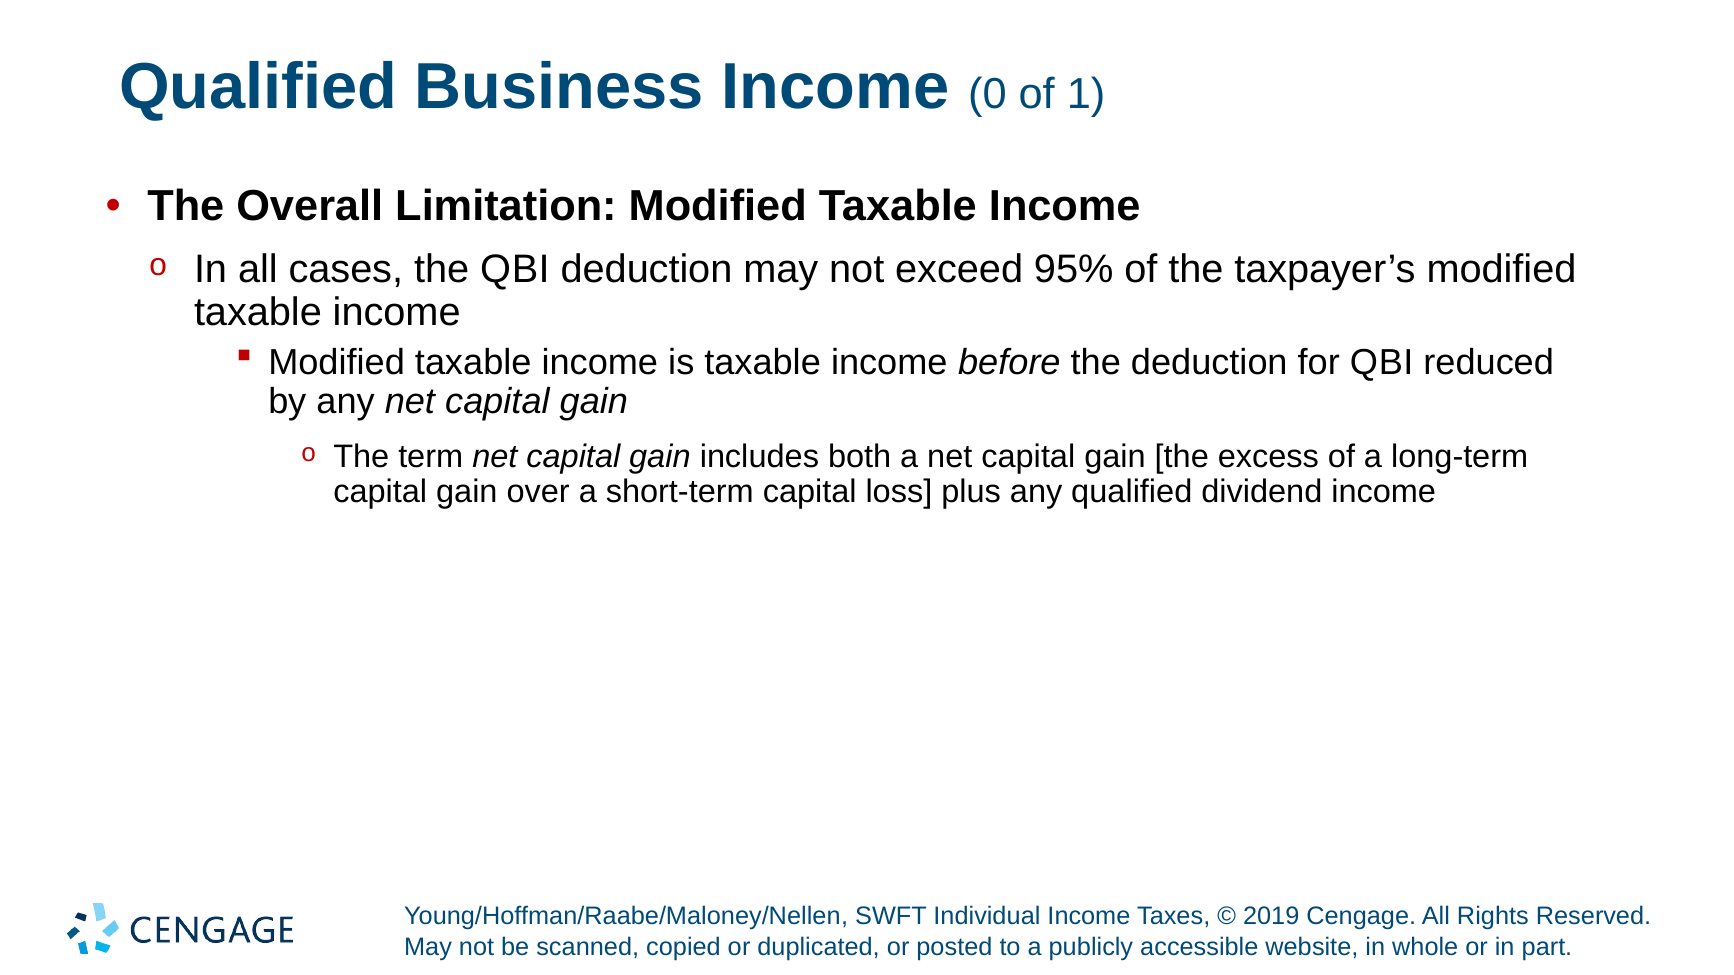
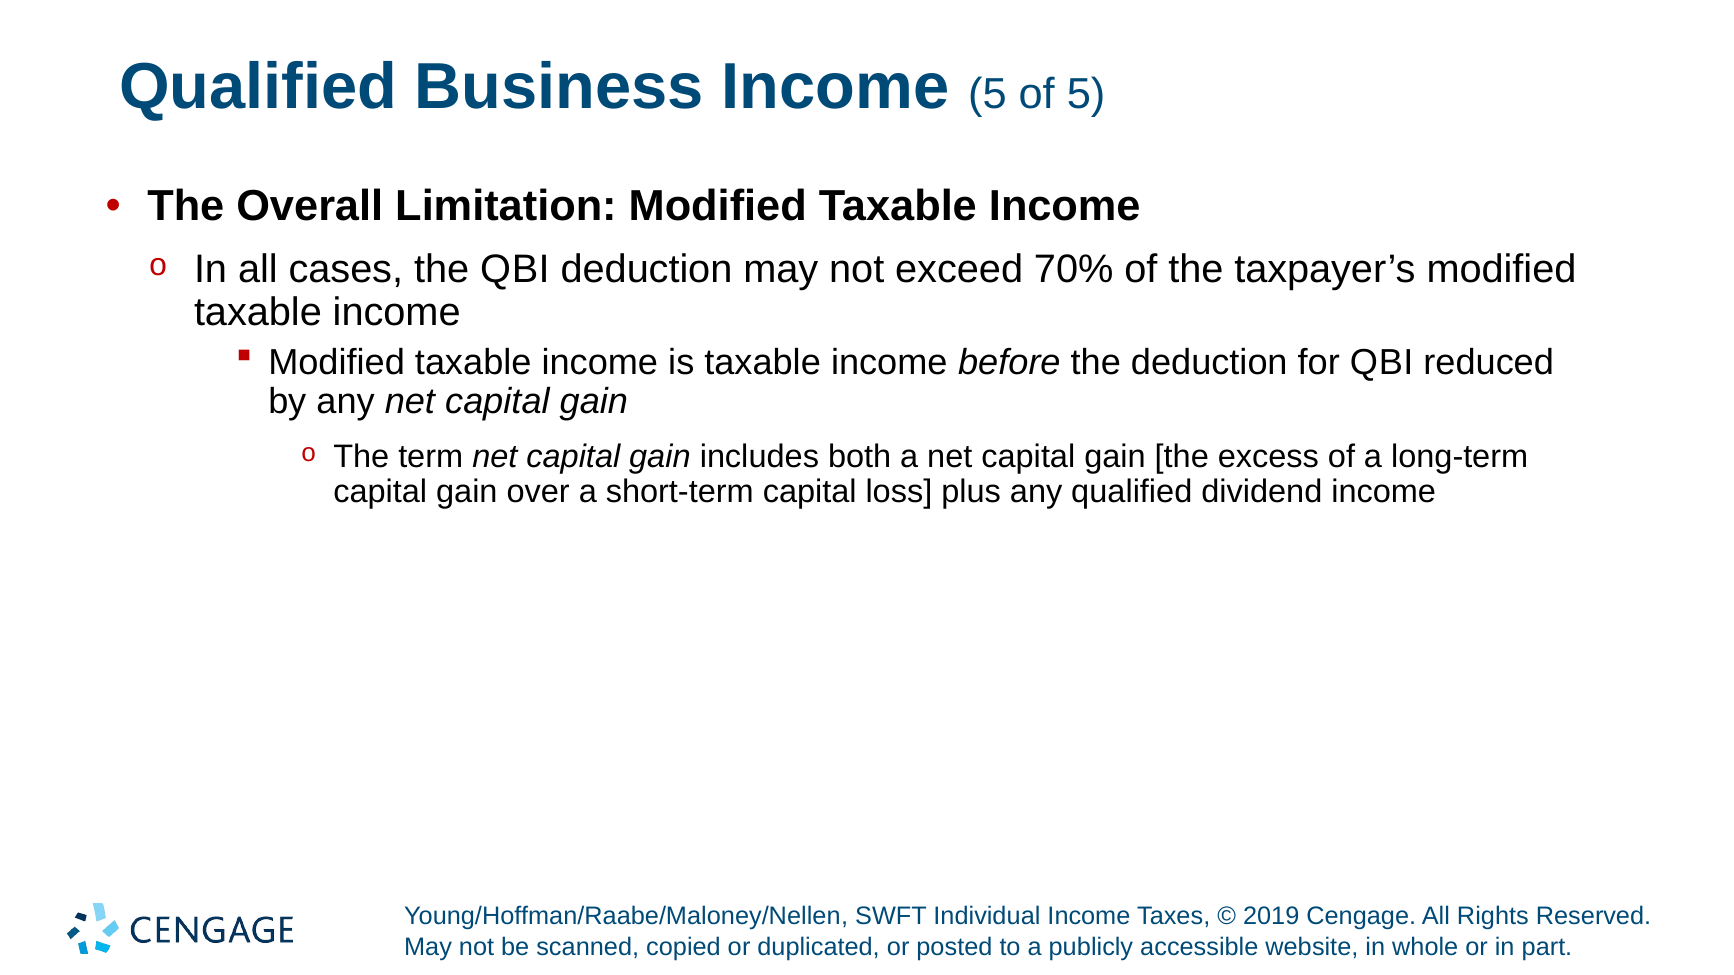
Income 0: 0 -> 5 (987, 94)
of 1: 1 -> 5 (1086, 94)
95%: 95% -> 70% (1074, 269)
